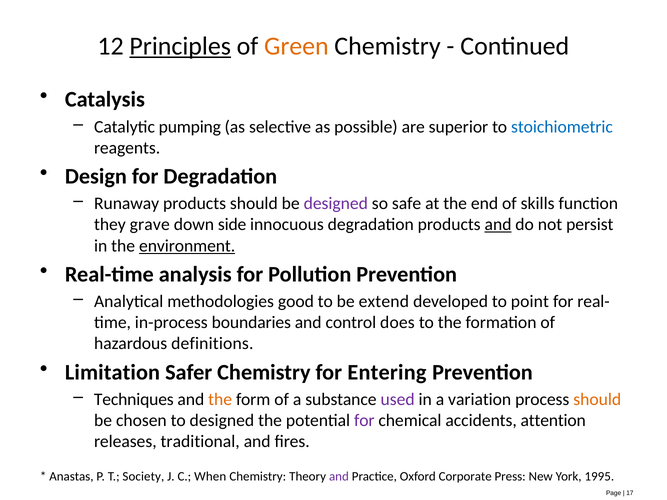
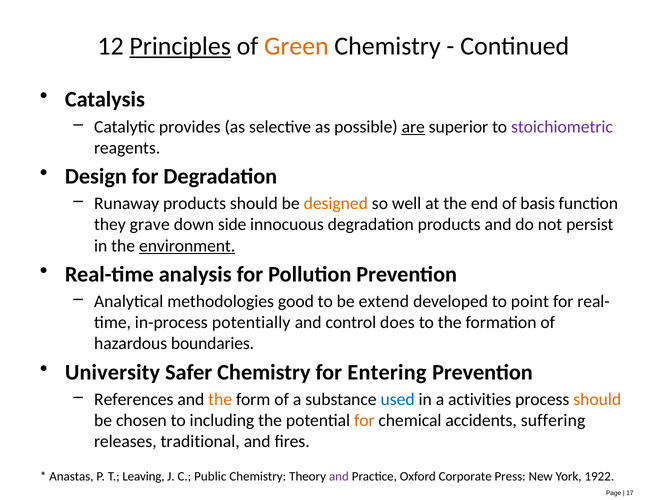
pumping: pumping -> provides (190, 127)
are underline: none -> present (413, 127)
stoichiometric colour: blue -> purple (562, 127)
designed colour: purple -> orange (336, 204)
safe: safe -> well (407, 204)
skills: skills -> basis (538, 204)
and underline: present -> none (498, 225)
boundaries: boundaries -> potentially (251, 323)
definitions: definitions -> boundaries (212, 344)
Limitation: Limitation -> University (112, 373)
Techniques: Techniques -> References (134, 400)
used colour: purple -> blue (398, 400)
variation: variation -> activities (480, 400)
to designed: designed -> including (222, 421)
for colour: purple -> orange (364, 421)
attention: attention -> suffering (553, 421)
Society: Society -> Leaving (143, 477)
When: When -> Public (210, 477)
1995: 1995 -> 1922 (599, 477)
